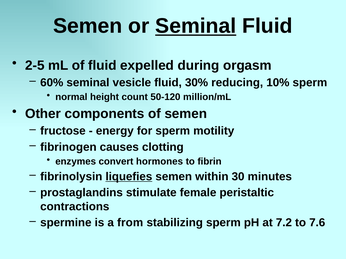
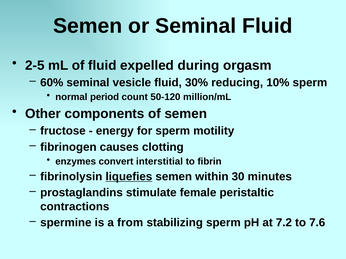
Seminal underline: present -> none (196, 26)
height: height -> period (105, 97)
hormones: hormones -> interstitial (160, 162)
